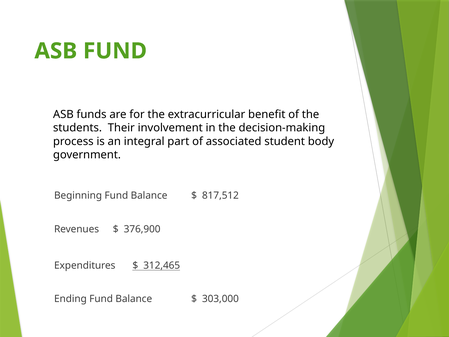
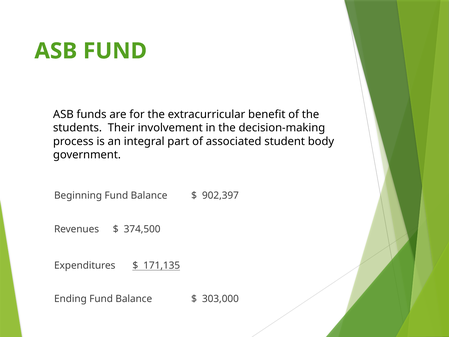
817,512: 817,512 -> 902,397 (220, 196)
376,900: 376,900 -> 374,500 (142, 229)
312,465: 312,465 -> 171,135 (162, 265)
